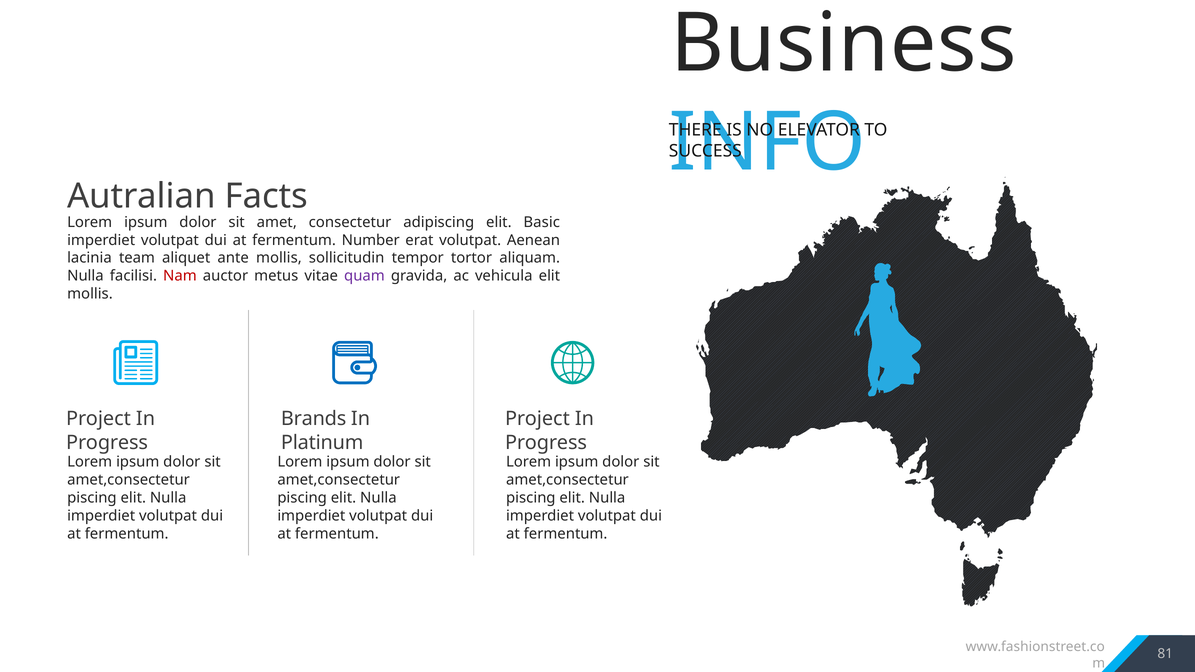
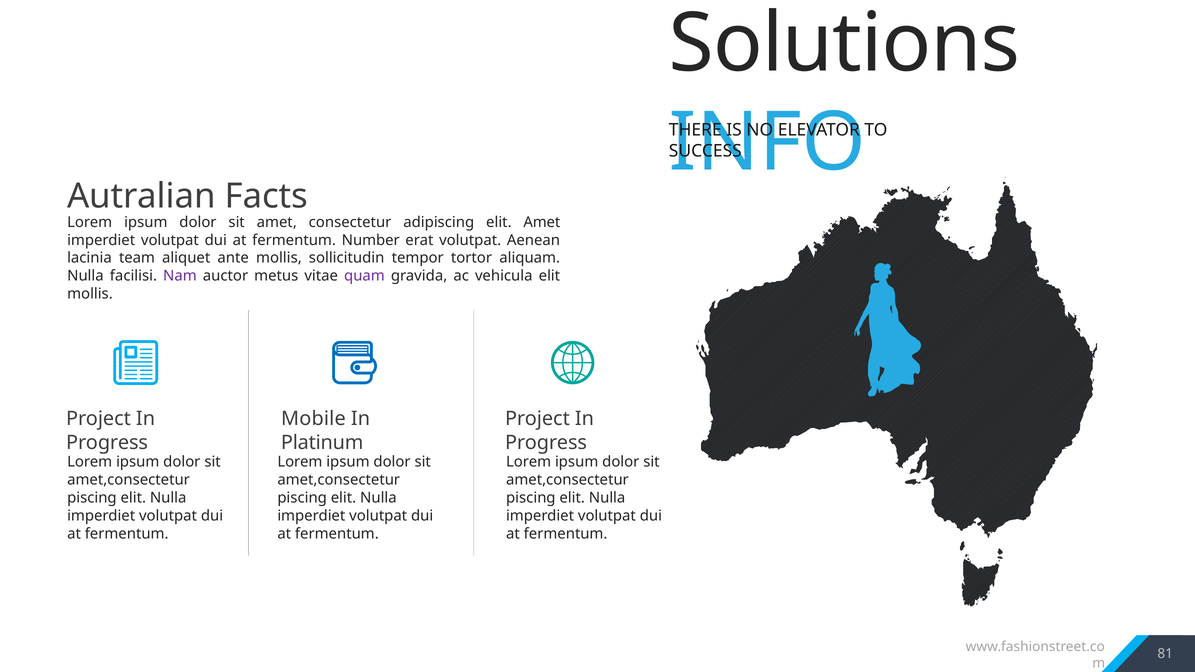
Business: Business -> Solutions (844, 44)
elit Basic: Basic -> Amet (542, 222)
Nam colour: red -> purple (180, 276)
Brands: Brands -> Mobile (313, 419)
